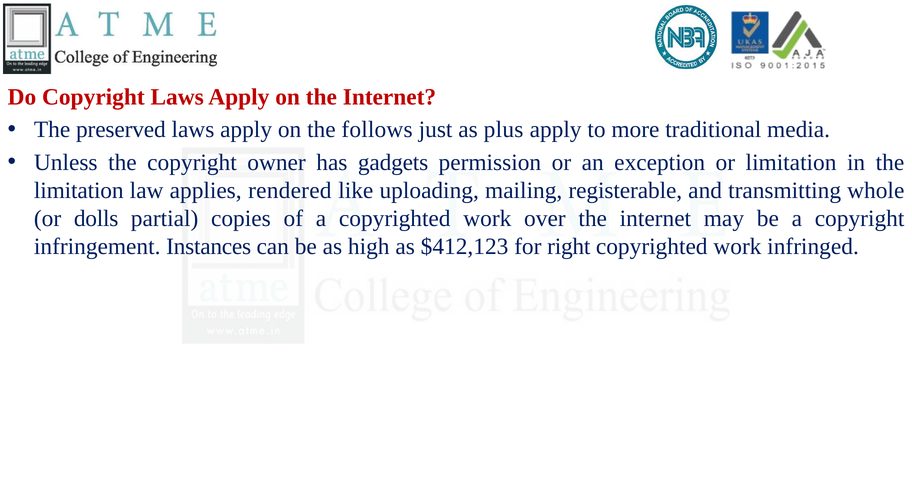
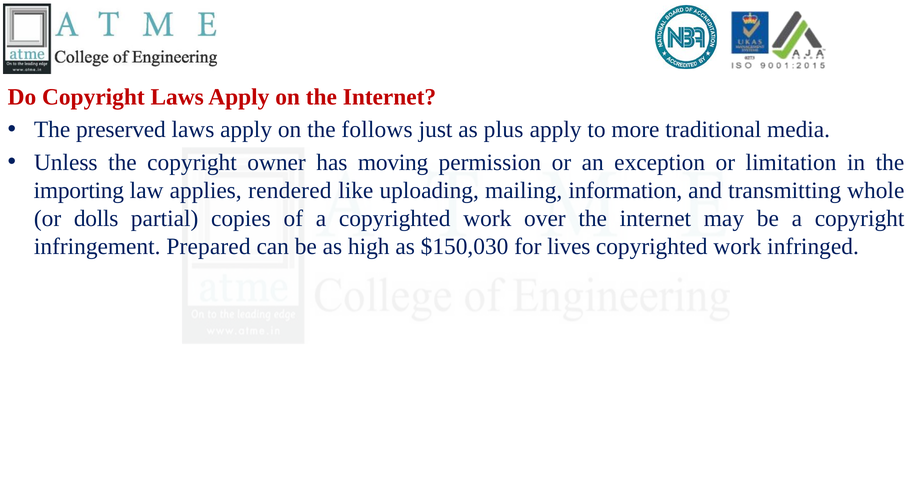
gadgets: gadgets -> moving (393, 162)
limitation: limitation -> importing (79, 191)
registerable: registerable -> information (625, 191)
Instances: Instances -> Prepared (208, 247)
$412,123: $412,123 -> $150,030 (465, 247)
right: right -> lives (569, 247)
